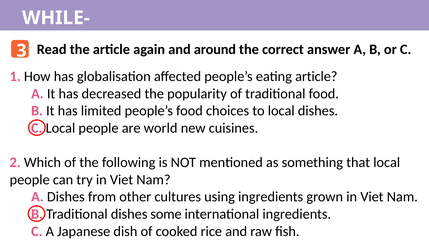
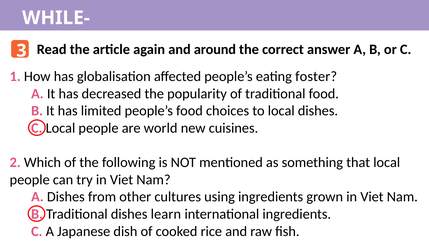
eating article: article -> foster (316, 76)
some: some -> learn (166, 213)
